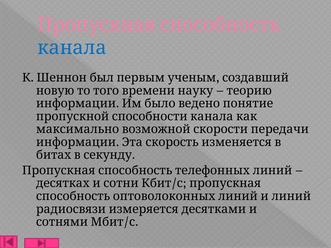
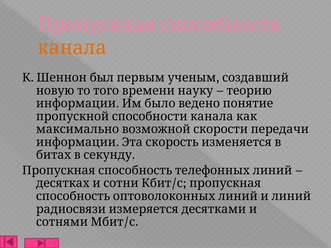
канала colour: blue -> orange (72, 48)
